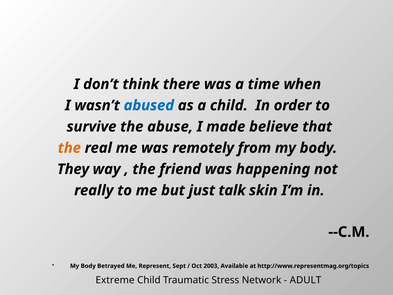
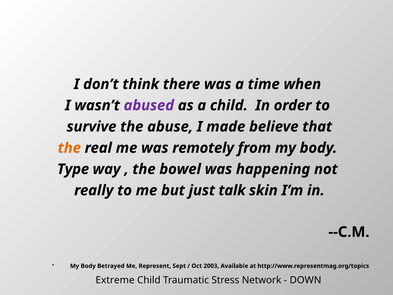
abused colour: blue -> purple (149, 105)
They: They -> Type (73, 169)
friend: friend -> bowel (180, 169)
ADULT: ADULT -> DOWN (306, 280)
